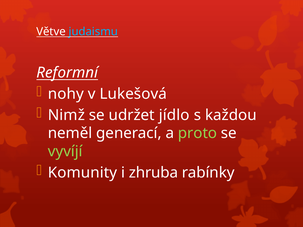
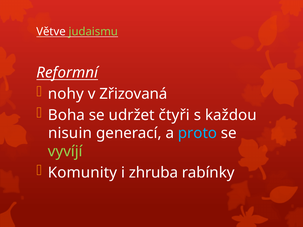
judaismu colour: light blue -> light green (93, 32)
Lukešová: Lukešová -> Zřizovaná (133, 94)
Nimž: Nimž -> Boha (66, 115)
jídlo: jídlo -> čtyři (174, 115)
neměl: neměl -> nisuin (70, 133)
proto colour: light green -> light blue (198, 133)
